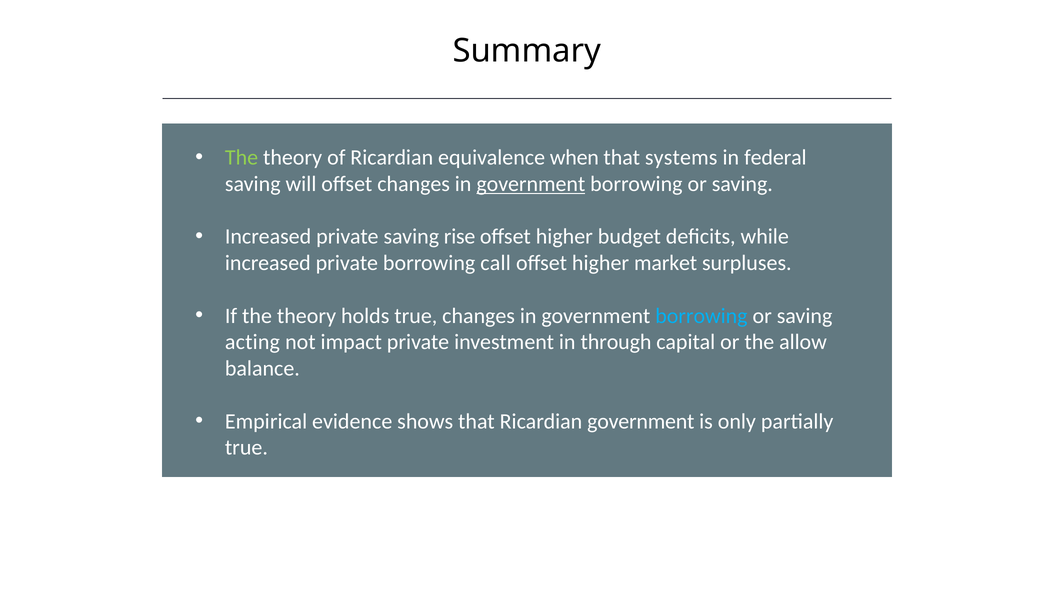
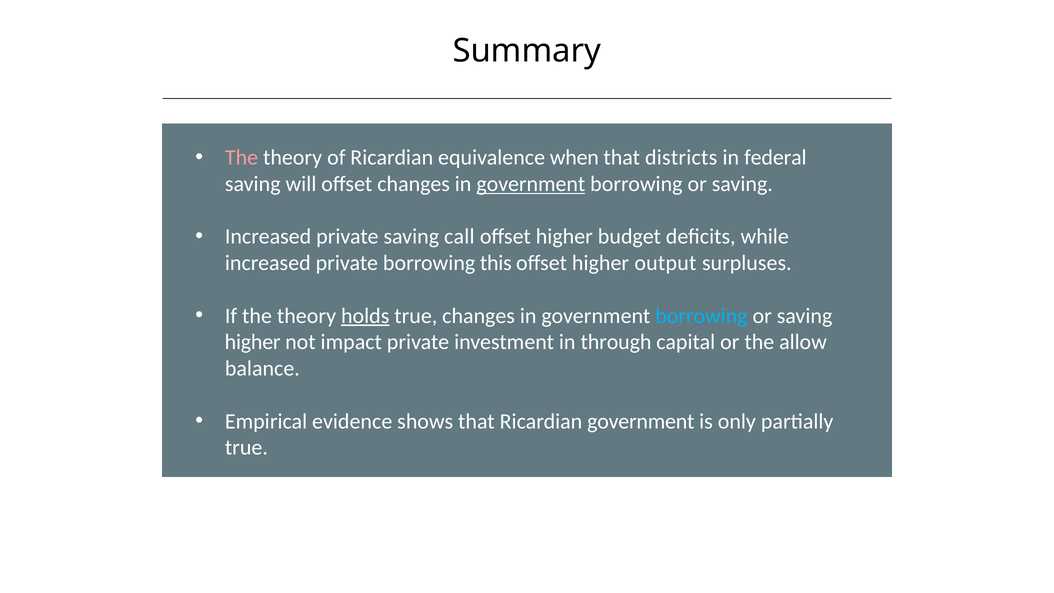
The colour: light green -> pink (242, 158)
systems: systems -> districts (681, 158)
rise: rise -> call (459, 237)
call: call -> this (496, 263)
market: market -> output (665, 263)
holds underline: none -> present (365, 316)
acting: acting -> higher (253, 342)
